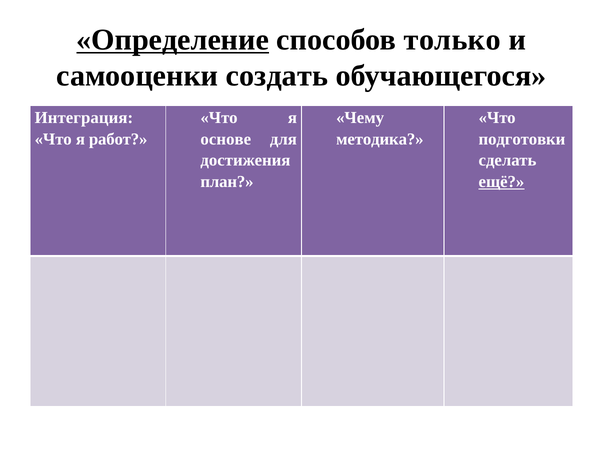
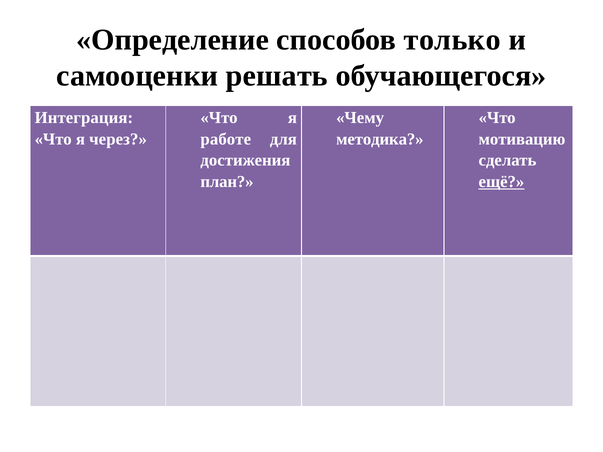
Определение underline: present -> none (173, 40)
создать: создать -> решать (277, 76)
работ: работ -> через (118, 139)
основе: основе -> работе (226, 139)
подготовки: подготовки -> мотивацию (522, 139)
